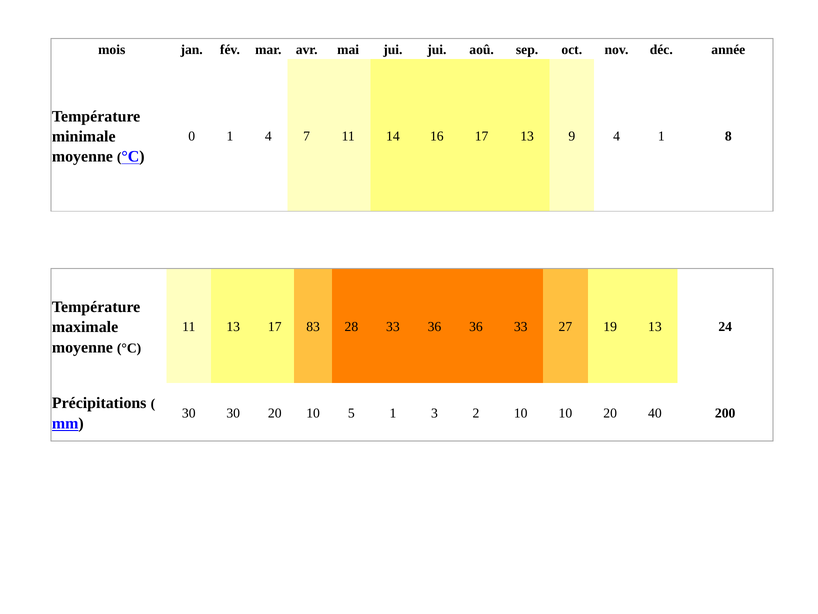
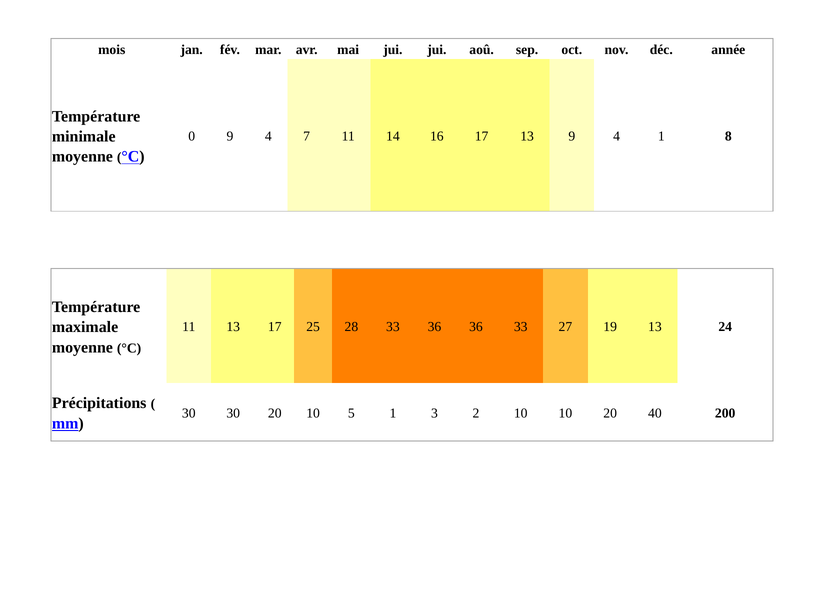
0 1: 1 -> 9 (230, 136)
83: 83 -> 25 (313, 327)
